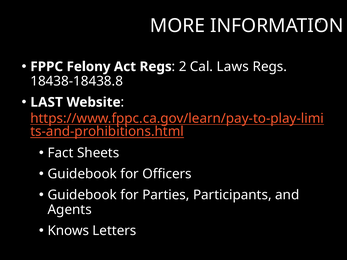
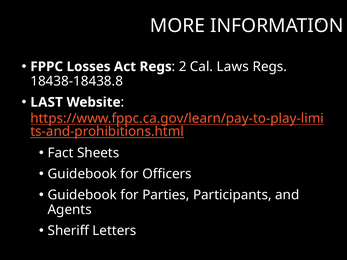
Felony: Felony -> Losses (89, 67)
Knows: Knows -> Sheriff (68, 231)
